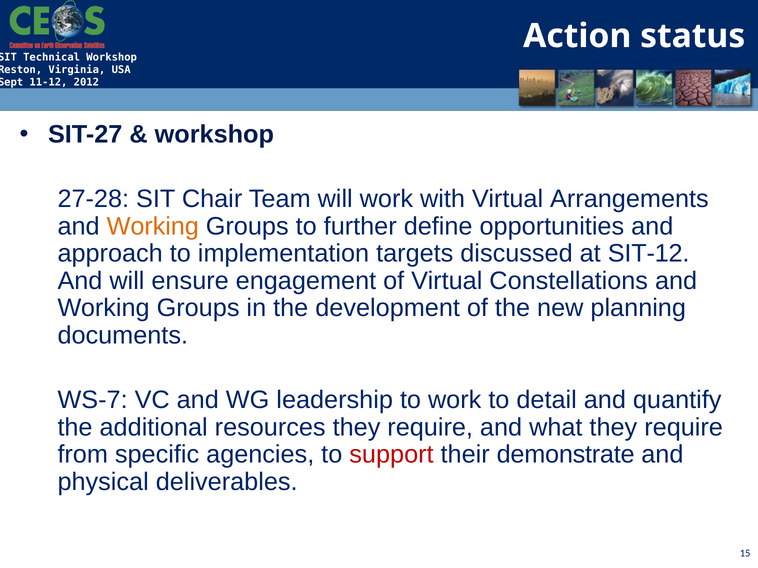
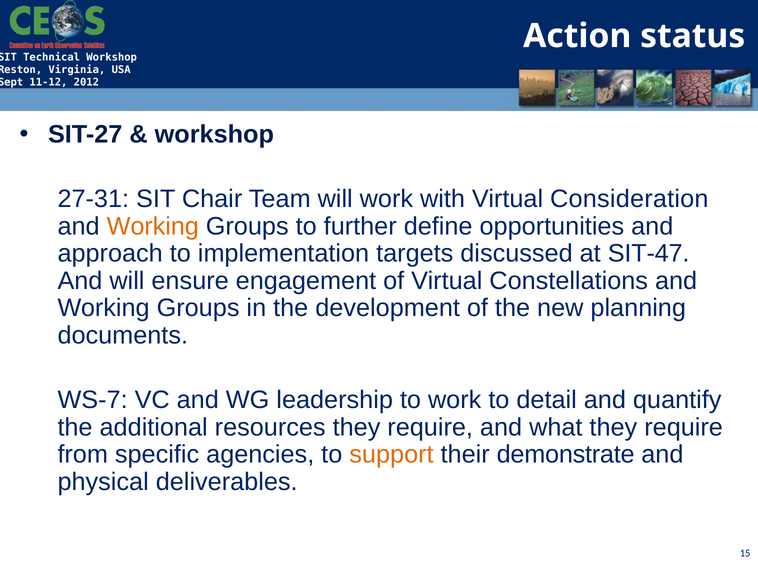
27-28: 27-28 -> 27-31 (93, 199)
Arrangements: Arrangements -> Consideration (629, 199)
SIT-12: SIT-12 -> SIT-47 (649, 254)
support colour: red -> orange (391, 455)
